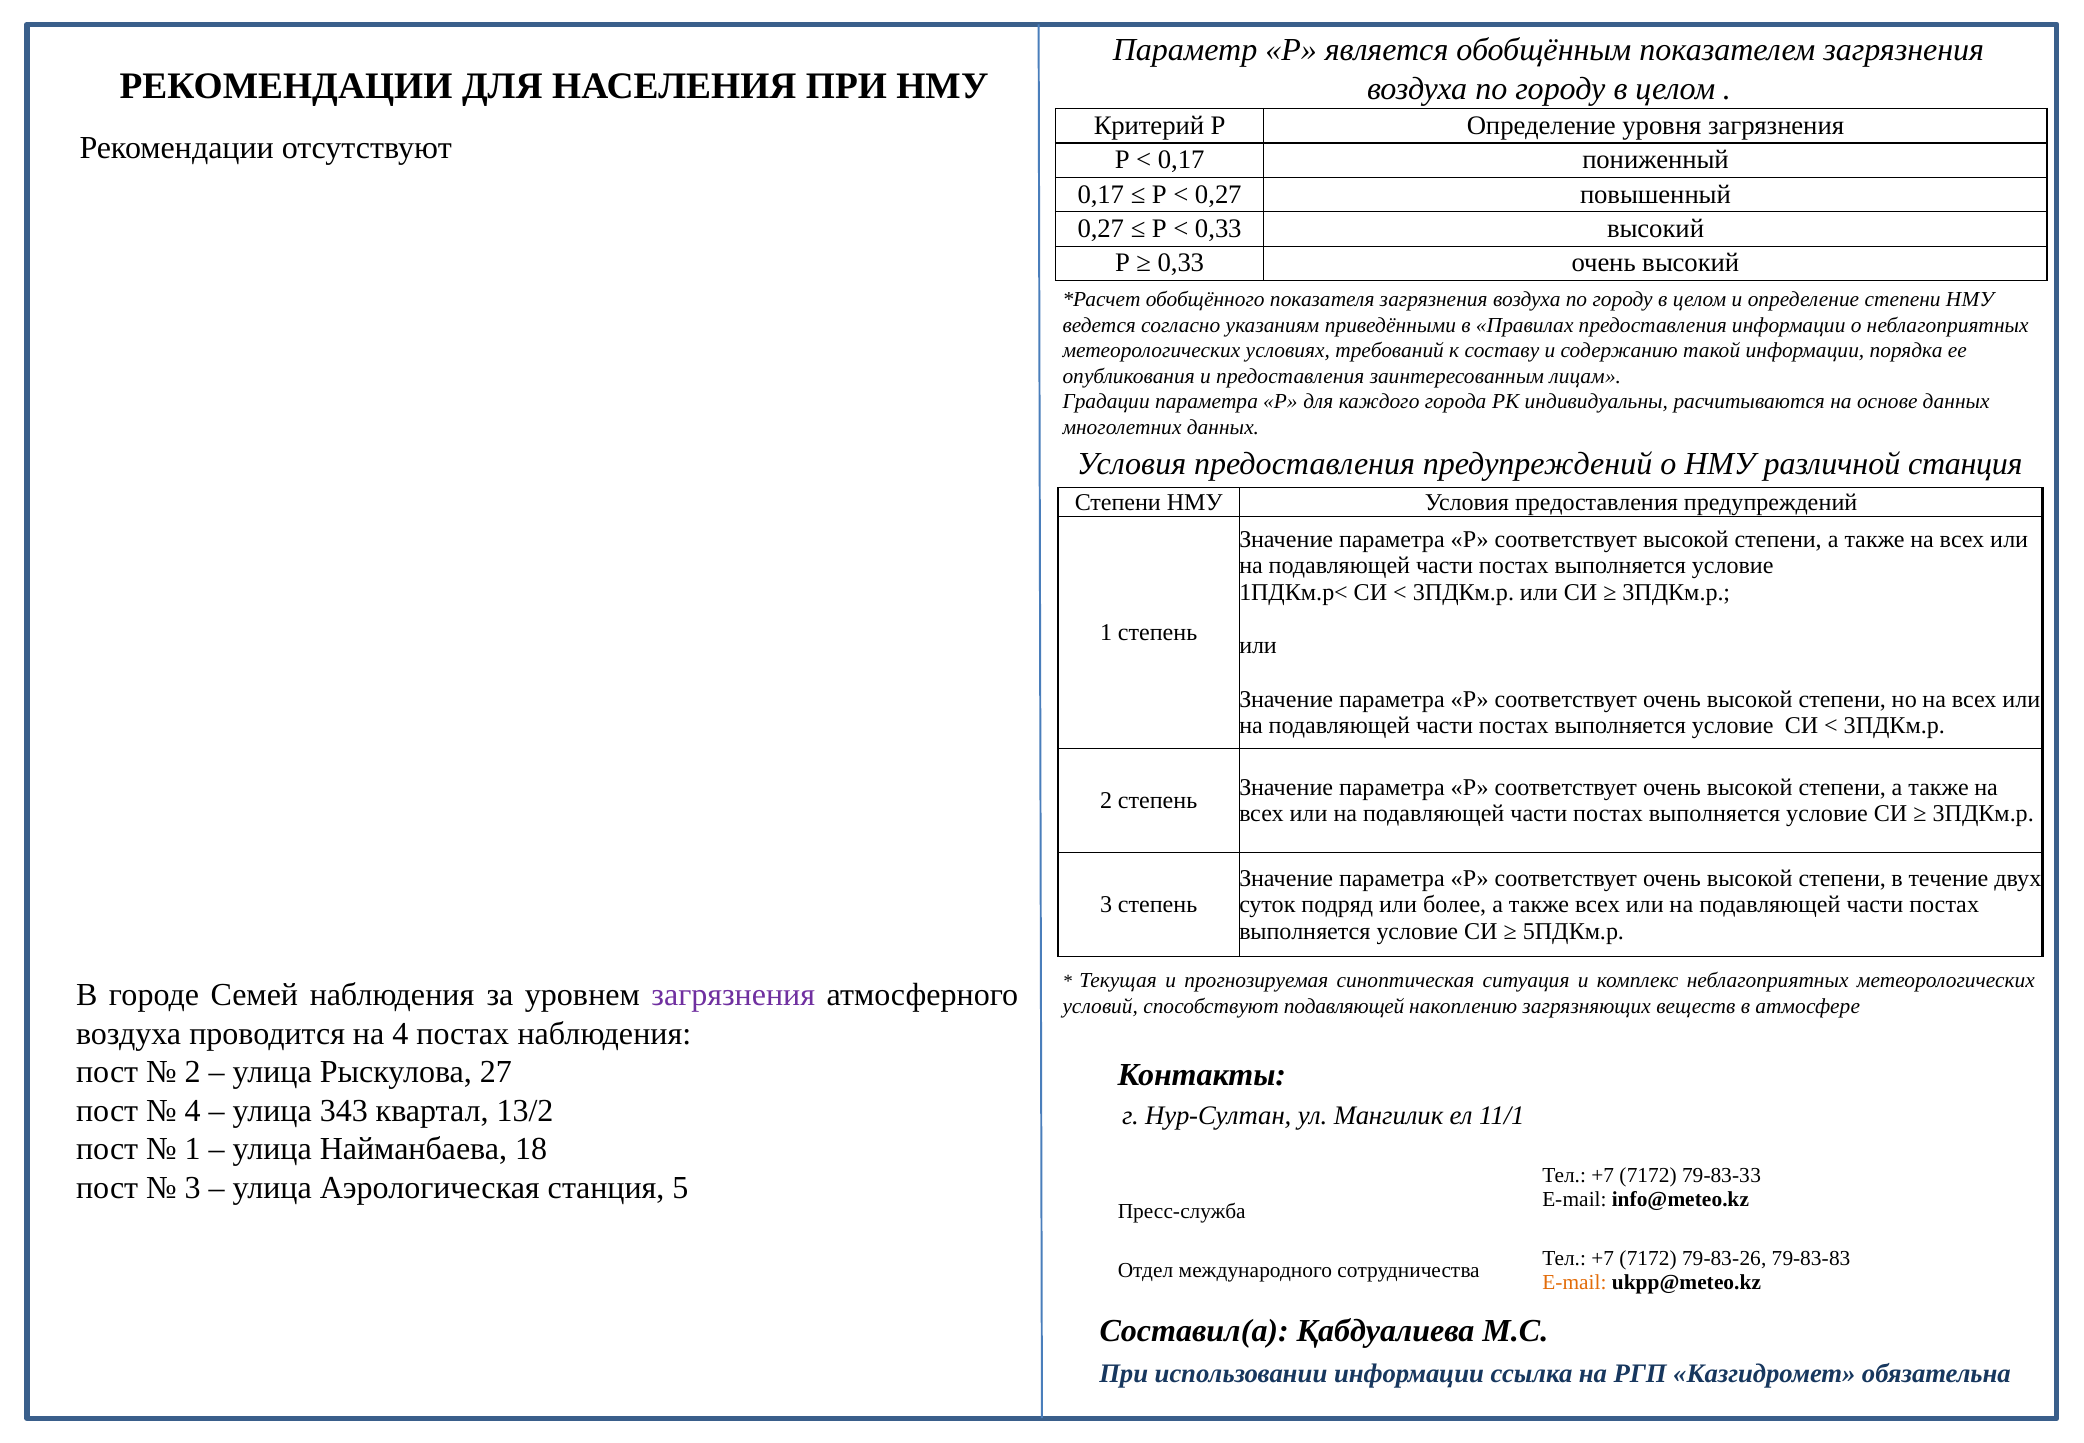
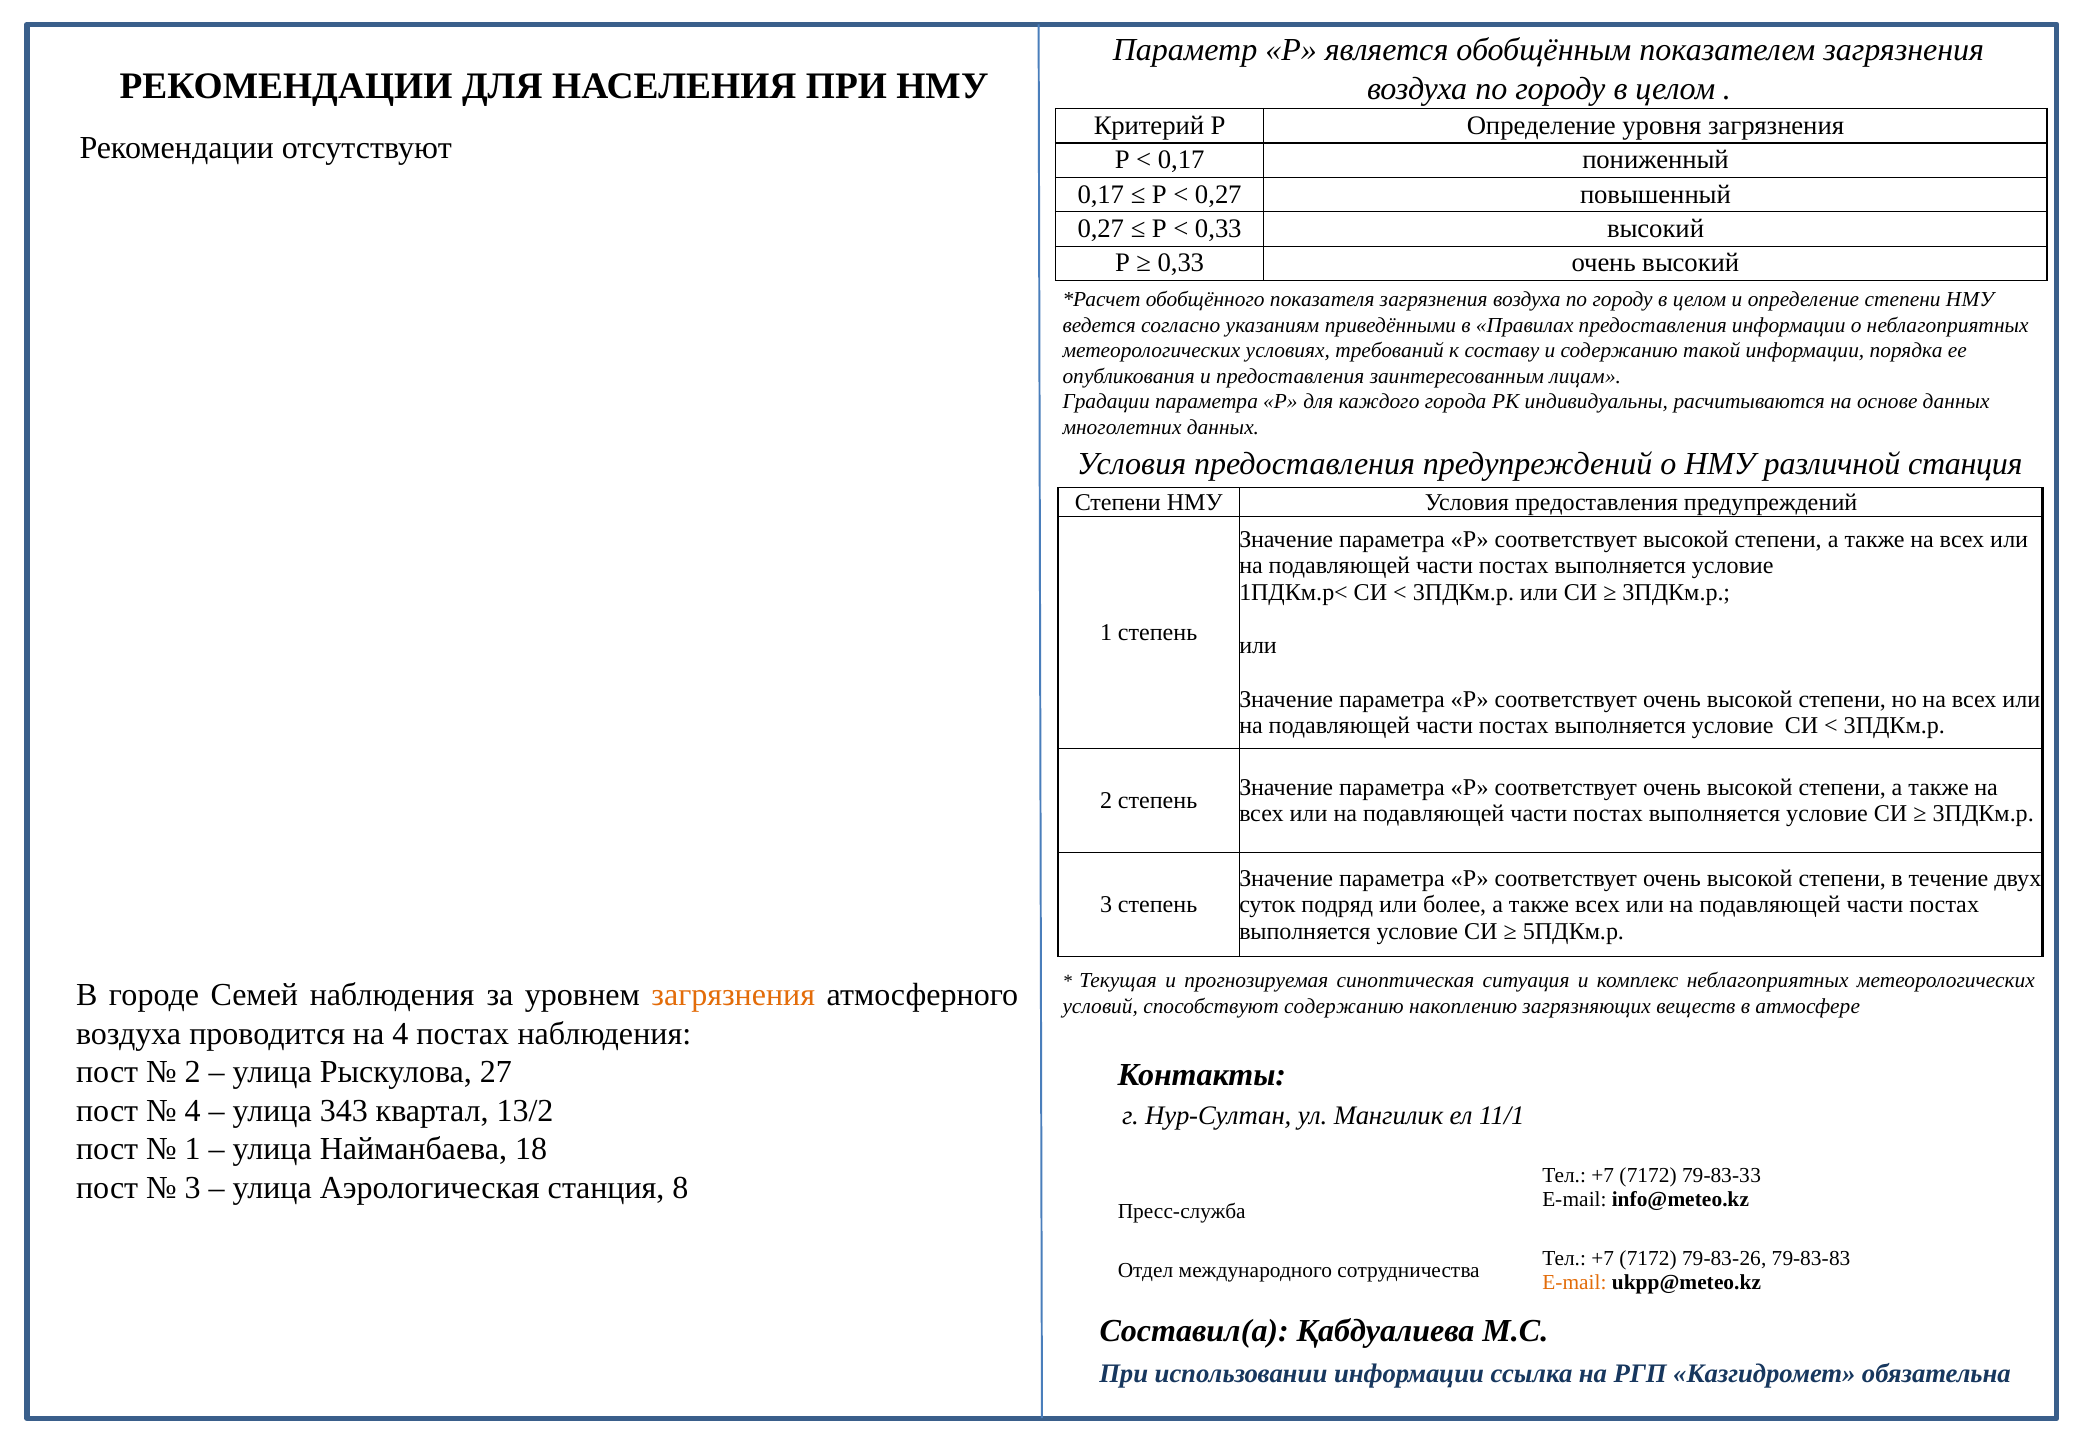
загрязнения colour: purple -> orange (733, 995)
способствуют подавляющей: подавляющей -> содержанию (1344, 1006)
5: 5 -> 8 (680, 1187)
